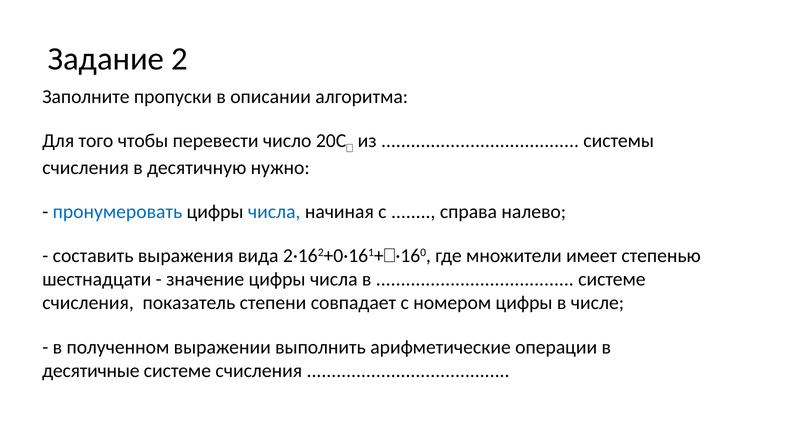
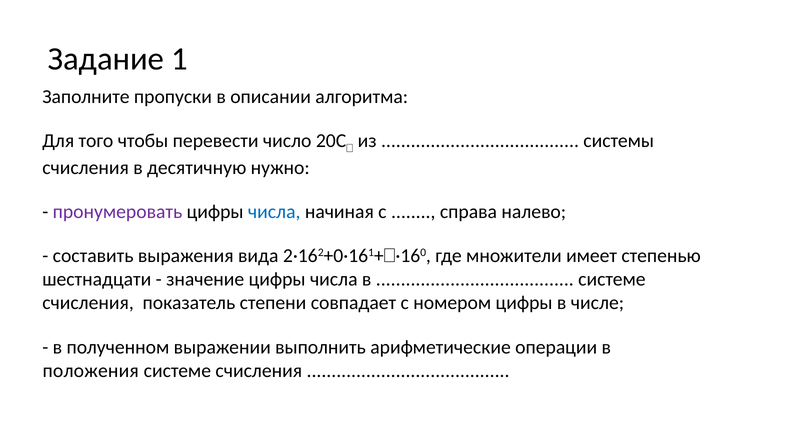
2: 2 -> 1 (180, 59)
пронумеровать colour: blue -> purple (117, 212)
десятичные: десятичные -> положения (91, 371)
